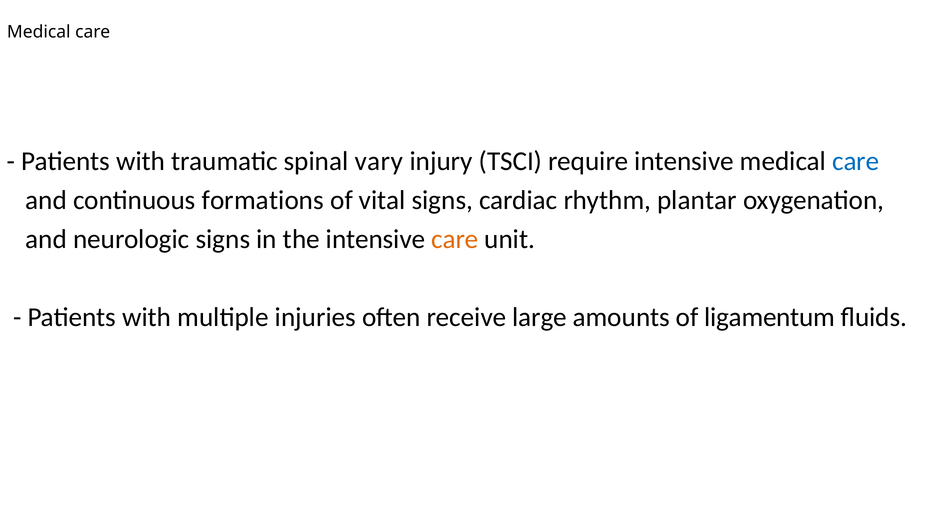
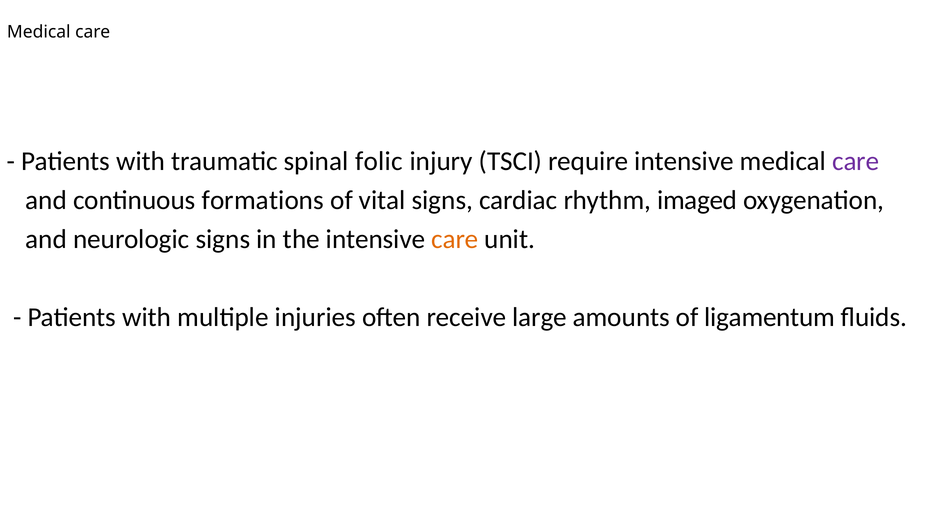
vary: vary -> folic (379, 161)
care colour: blue -> purple (856, 161)
plantar: plantar -> imaged (697, 200)
